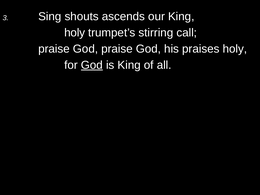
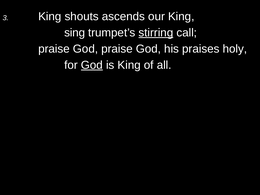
3 Sing: Sing -> King (50, 16)
holy: holy -> sing (75, 33)
stirring underline: none -> present (156, 33)
